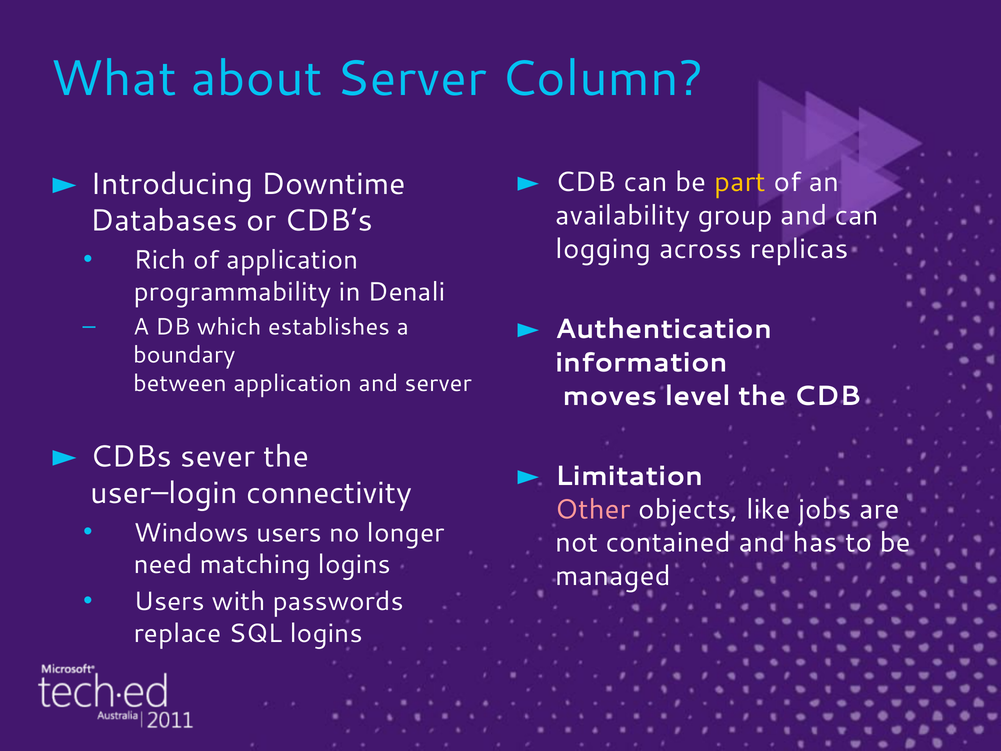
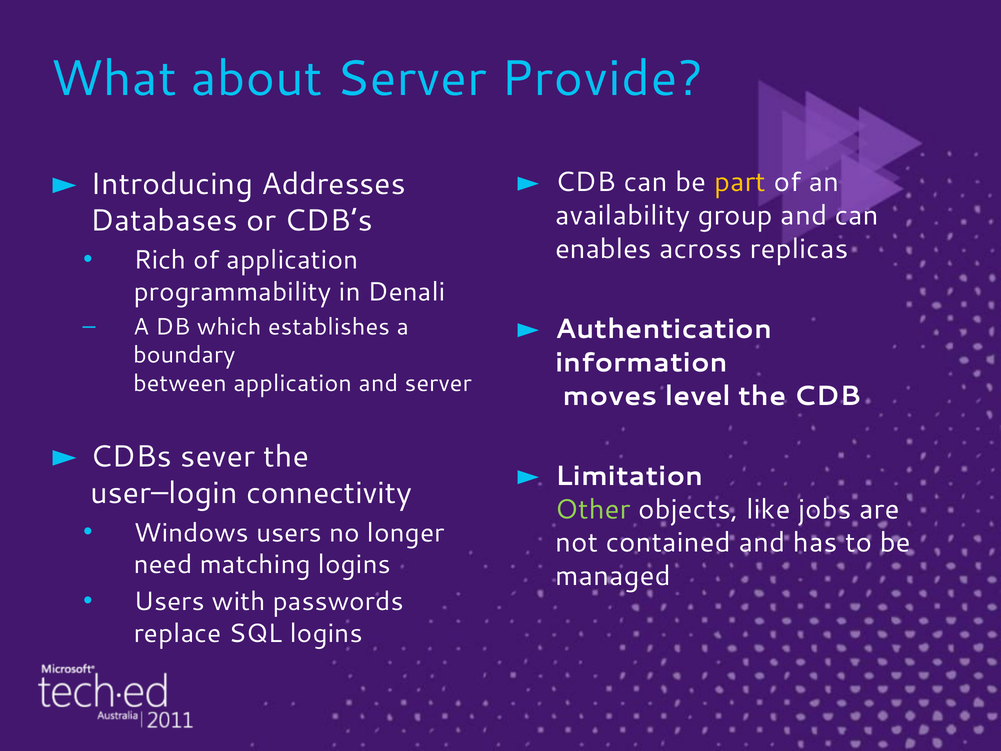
Column: Column -> Provide (602, 79)
Downtime: Downtime -> Addresses (334, 184)
logging: logging -> enables (603, 249)
Other colour: pink -> light green (593, 509)
